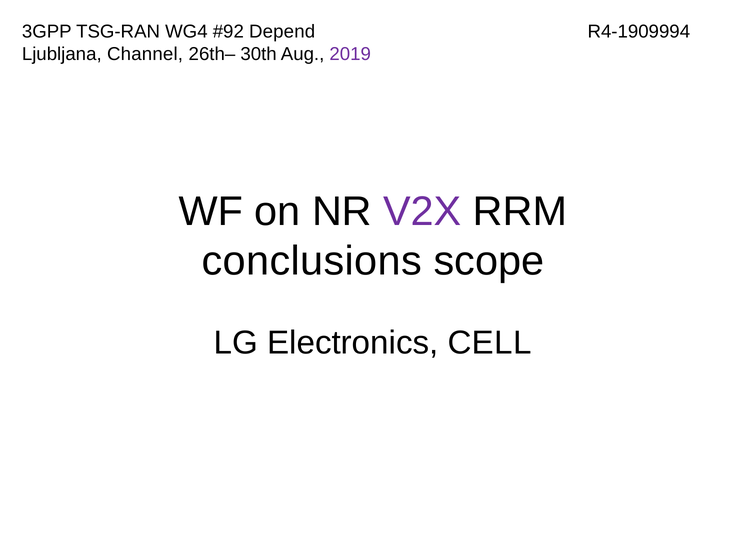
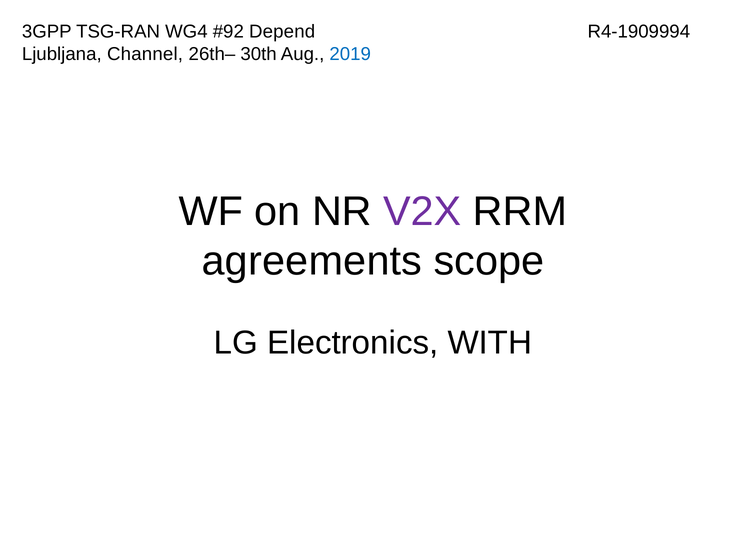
2019 colour: purple -> blue (350, 54)
conclusions: conclusions -> agreements (312, 261)
CELL: CELL -> WITH (490, 343)
